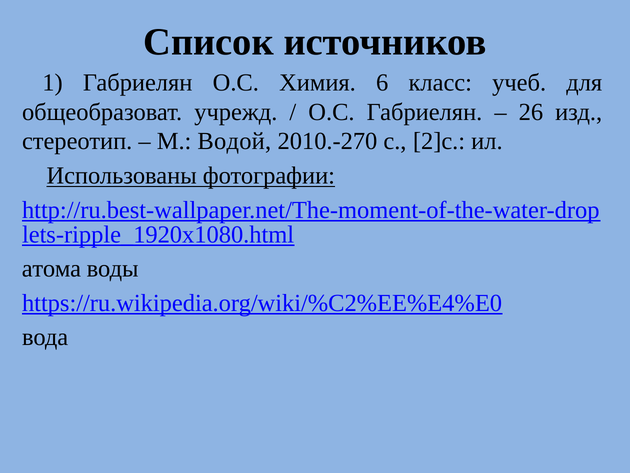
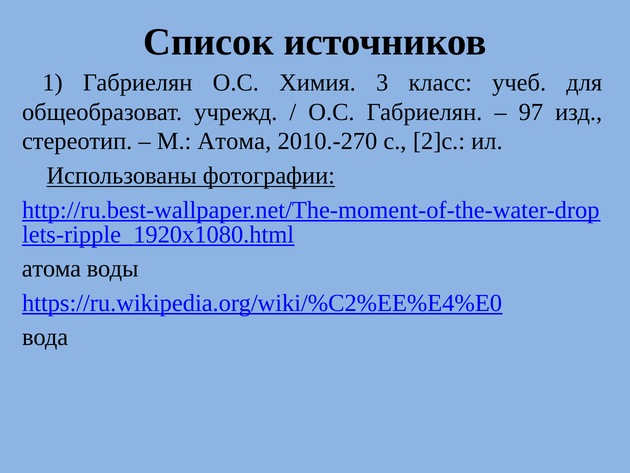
6: 6 -> 3 (382, 83)
26: 26 -> 97 (531, 112)
М Водой: Водой -> Атома (234, 141)
